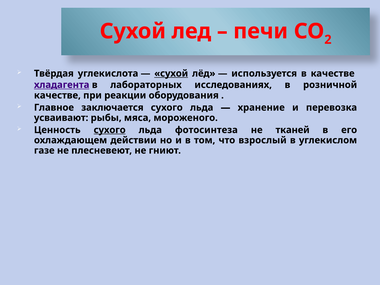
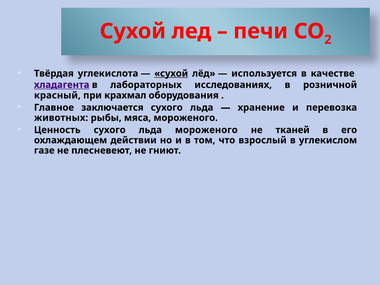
качестве: качестве -> красный (57, 95)
реакции: реакции -> крахмал (125, 95)
усваивают: усваивают -> животных (61, 118)
сухого underline: present -> none (110, 130)
льда фотосинтеза: фотосинтеза -> мороженого (206, 130)
